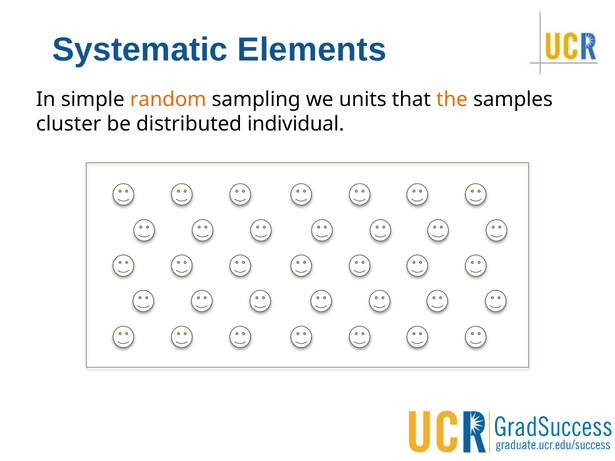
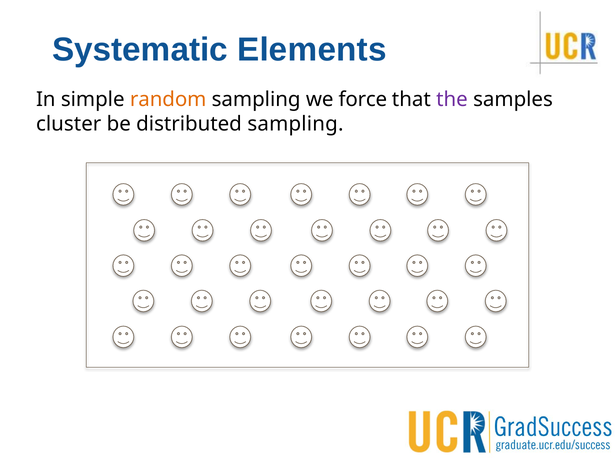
units: units -> force (363, 100)
the colour: orange -> purple (452, 100)
distributed individual: individual -> sampling (295, 124)
